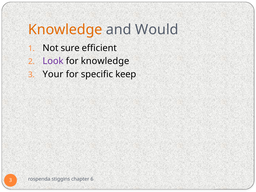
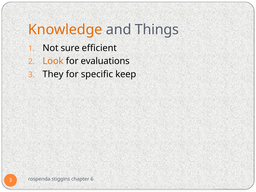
Would: Would -> Things (157, 30)
Look colour: purple -> orange (53, 61)
for knowledge: knowledge -> evaluations (105, 61)
Your: Your -> They (53, 74)
